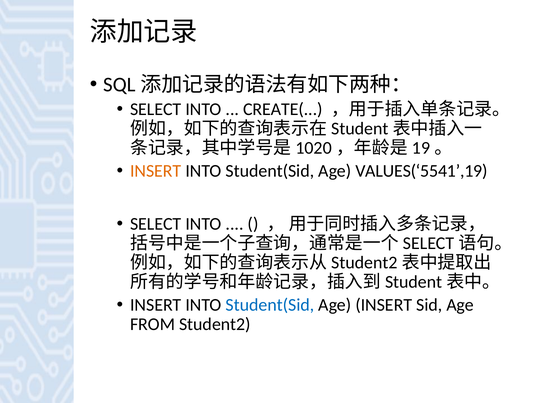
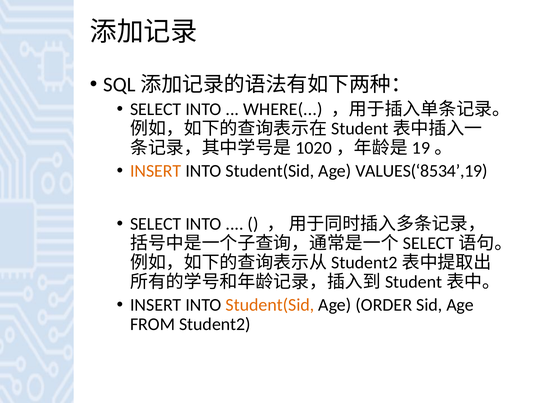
CREATE(: CREATE( -> WHERE( (283, 109)
VALUES(‘5541’,19: VALUES(‘5541’,19 -> VALUES(‘8534’,19 (421, 171)
Student(Sid colour: blue -> orange (270, 305)
Age INSERT: INSERT -> ORDER (384, 305)
